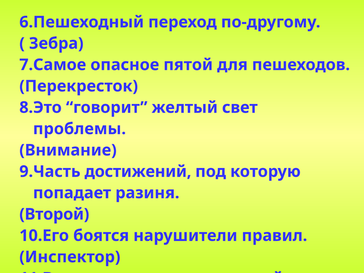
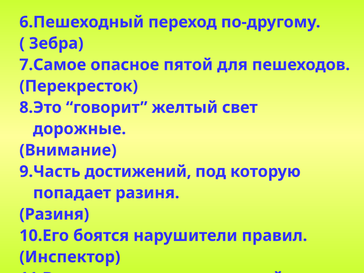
проблемы: проблемы -> дорожные (80, 129)
Второй: Второй -> Разиня (54, 214)
